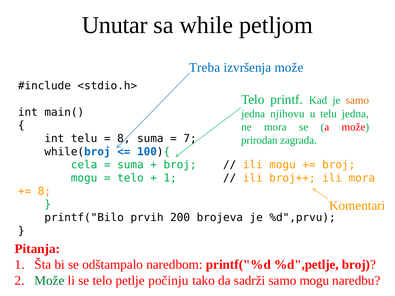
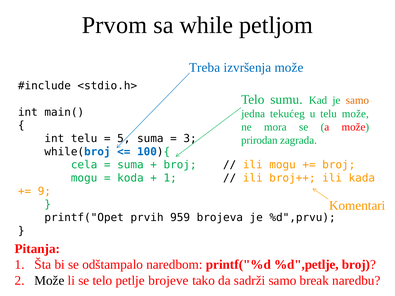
Unutar: Unutar -> Prvom (114, 25)
printf: printf -> sumu (287, 100)
njihovu: njihovu -> tekućeg (287, 114)
telu jedna: jedna -> može (355, 114)
8: 8 -> 5 (124, 139)
7: 7 -> 3 (190, 139)
telo: telo -> koda (130, 178)
ili mora: mora -> kada (362, 178)
8: 8 -> 9 (44, 191)
printf("Bilo: printf("Bilo -> printf("Opet (84, 218)
200: 200 -> 959 (180, 218)
Može colour: green -> black (49, 281)
počinju: počinju -> brojeve (168, 281)
samo mogu: mogu -> break (314, 281)
